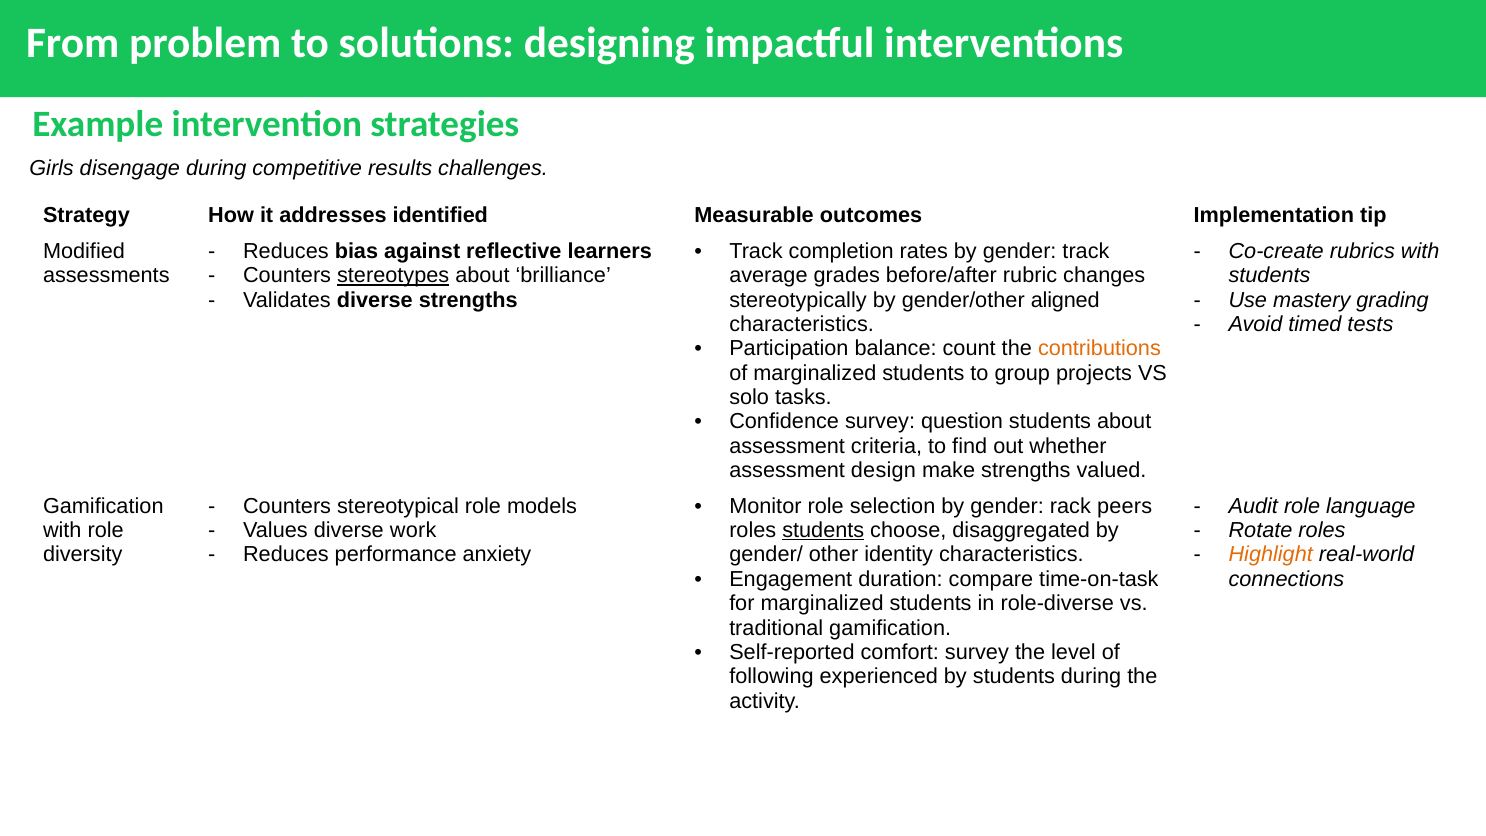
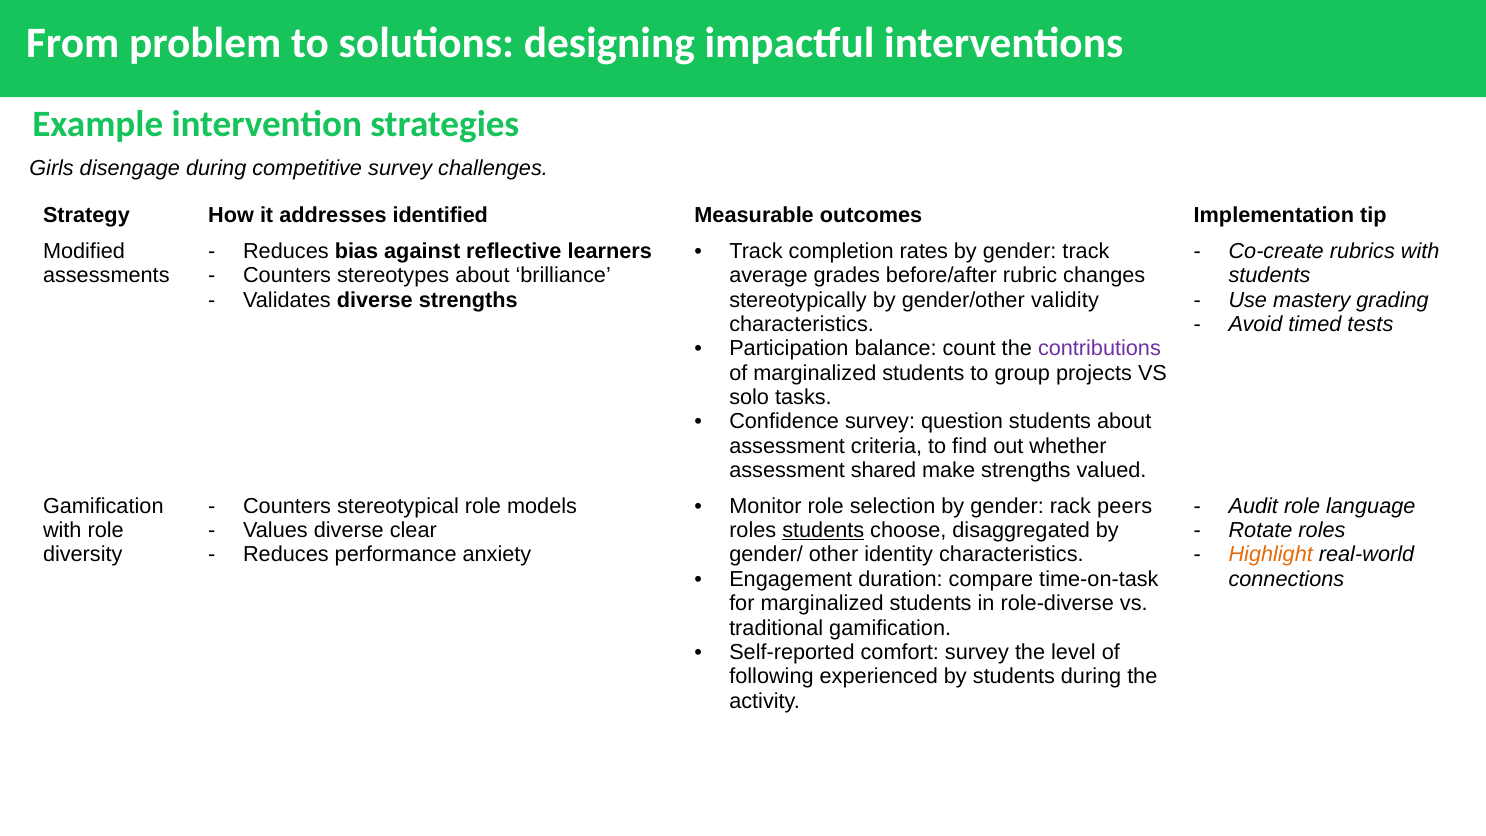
competitive results: results -> survey (400, 169)
stereotypes underline: present -> none (393, 276)
aligned: aligned -> validity (1065, 300)
contributions colour: orange -> purple (1099, 349)
design: design -> shared (884, 470)
work: work -> clear (413, 530)
